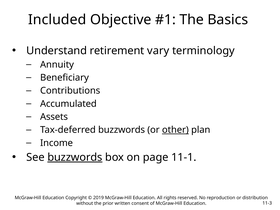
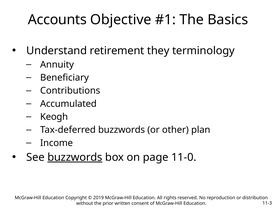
Included: Included -> Accounts (57, 20)
vary: vary -> they (158, 51)
Assets: Assets -> Keogh (54, 117)
other underline: present -> none (175, 130)
11-1: 11-1 -> 11-0 (184, 157)
